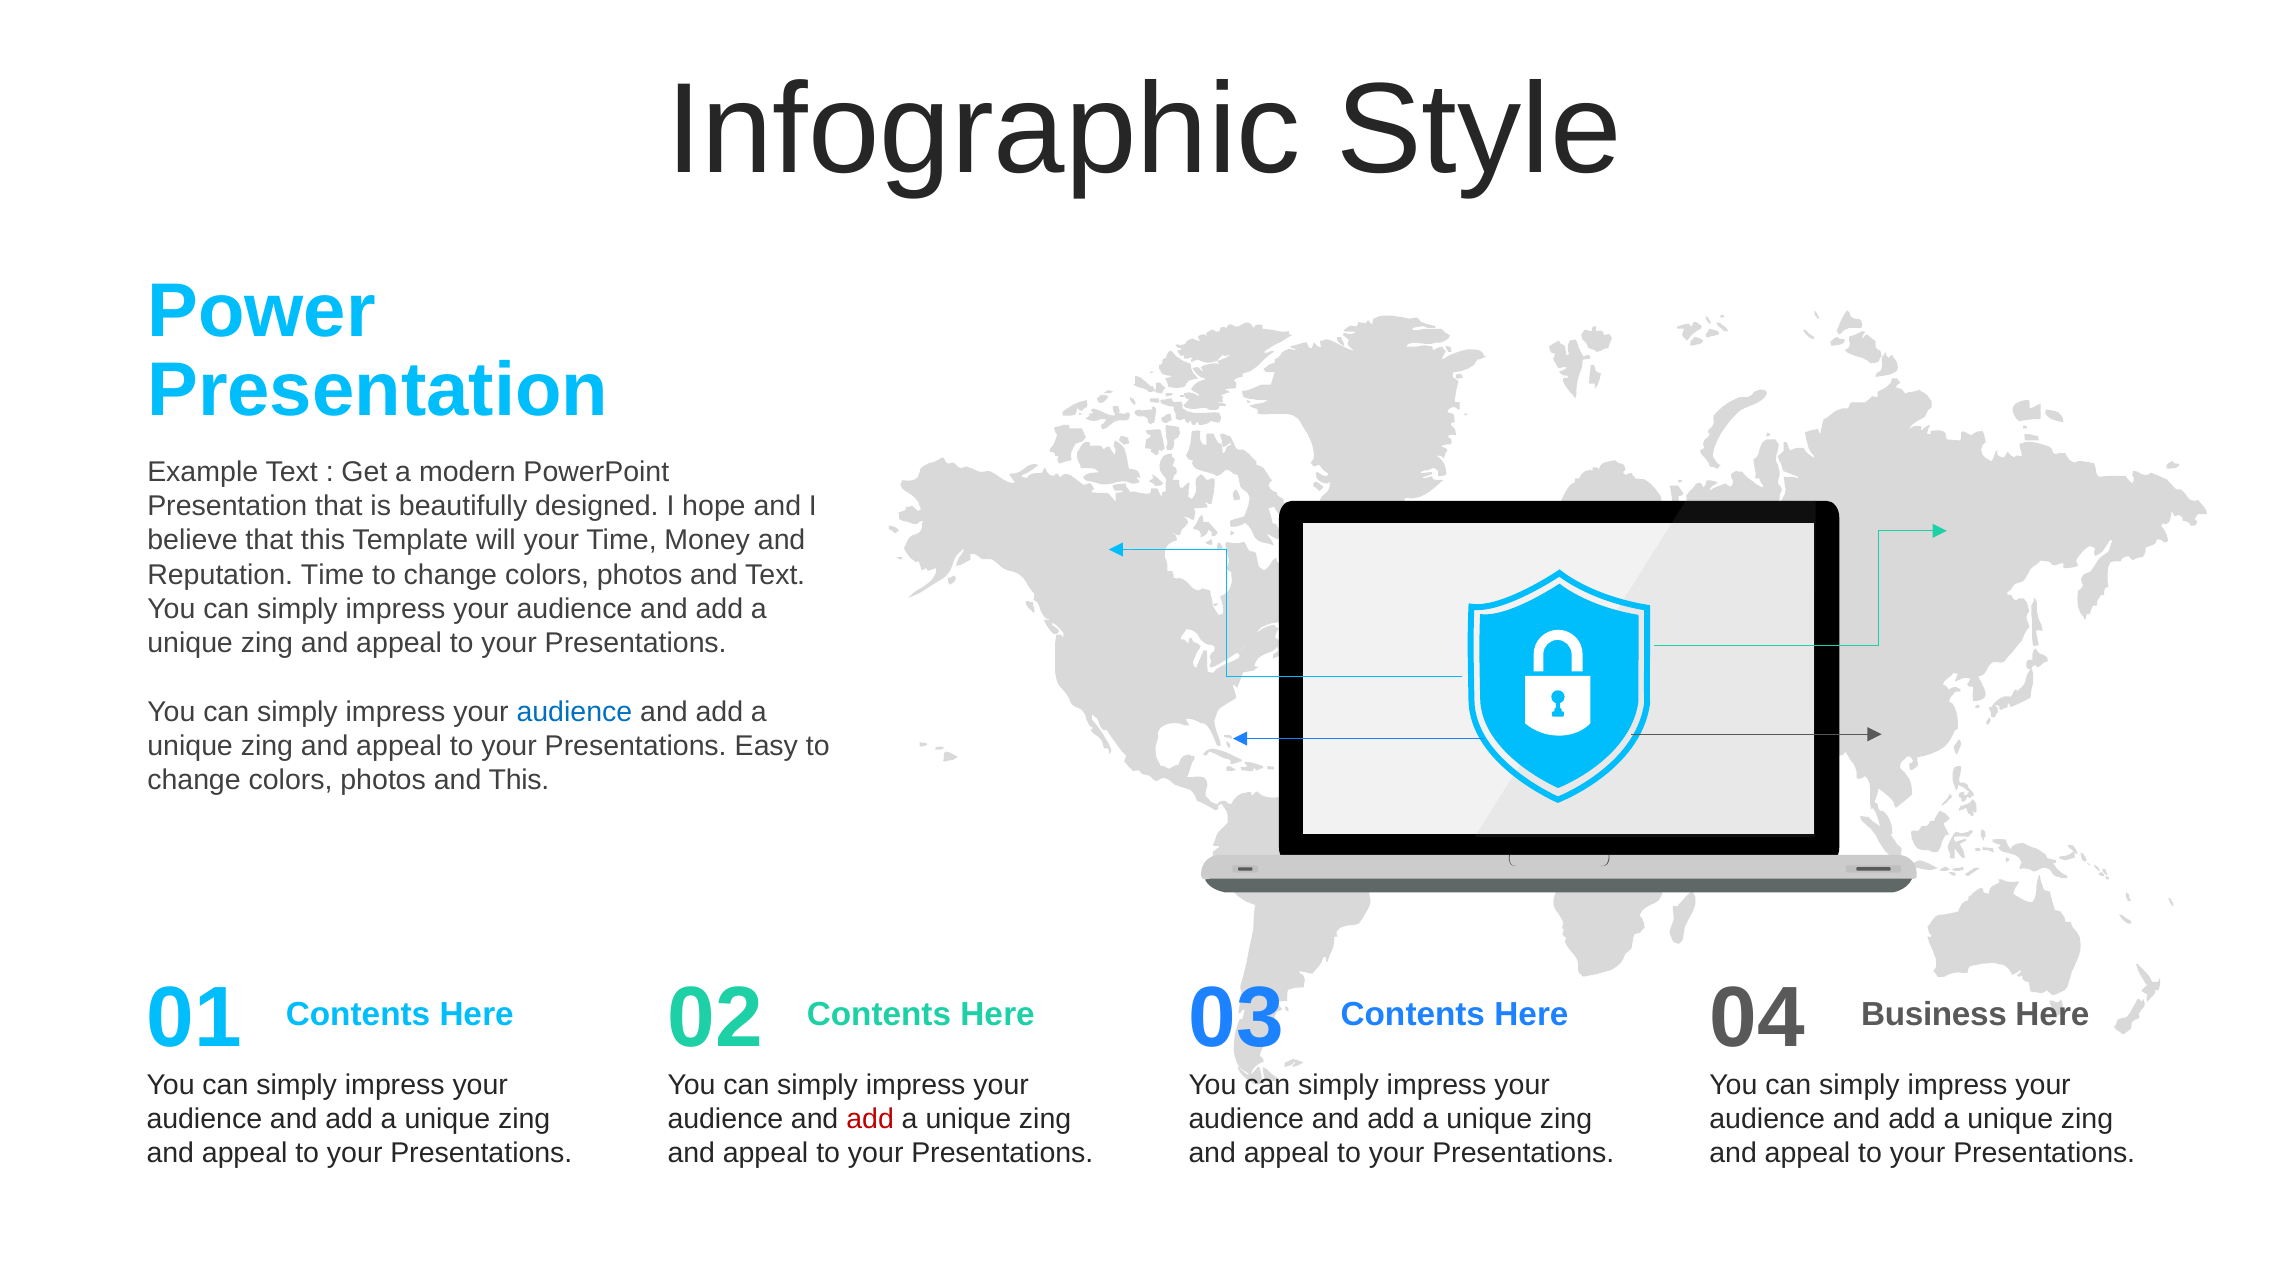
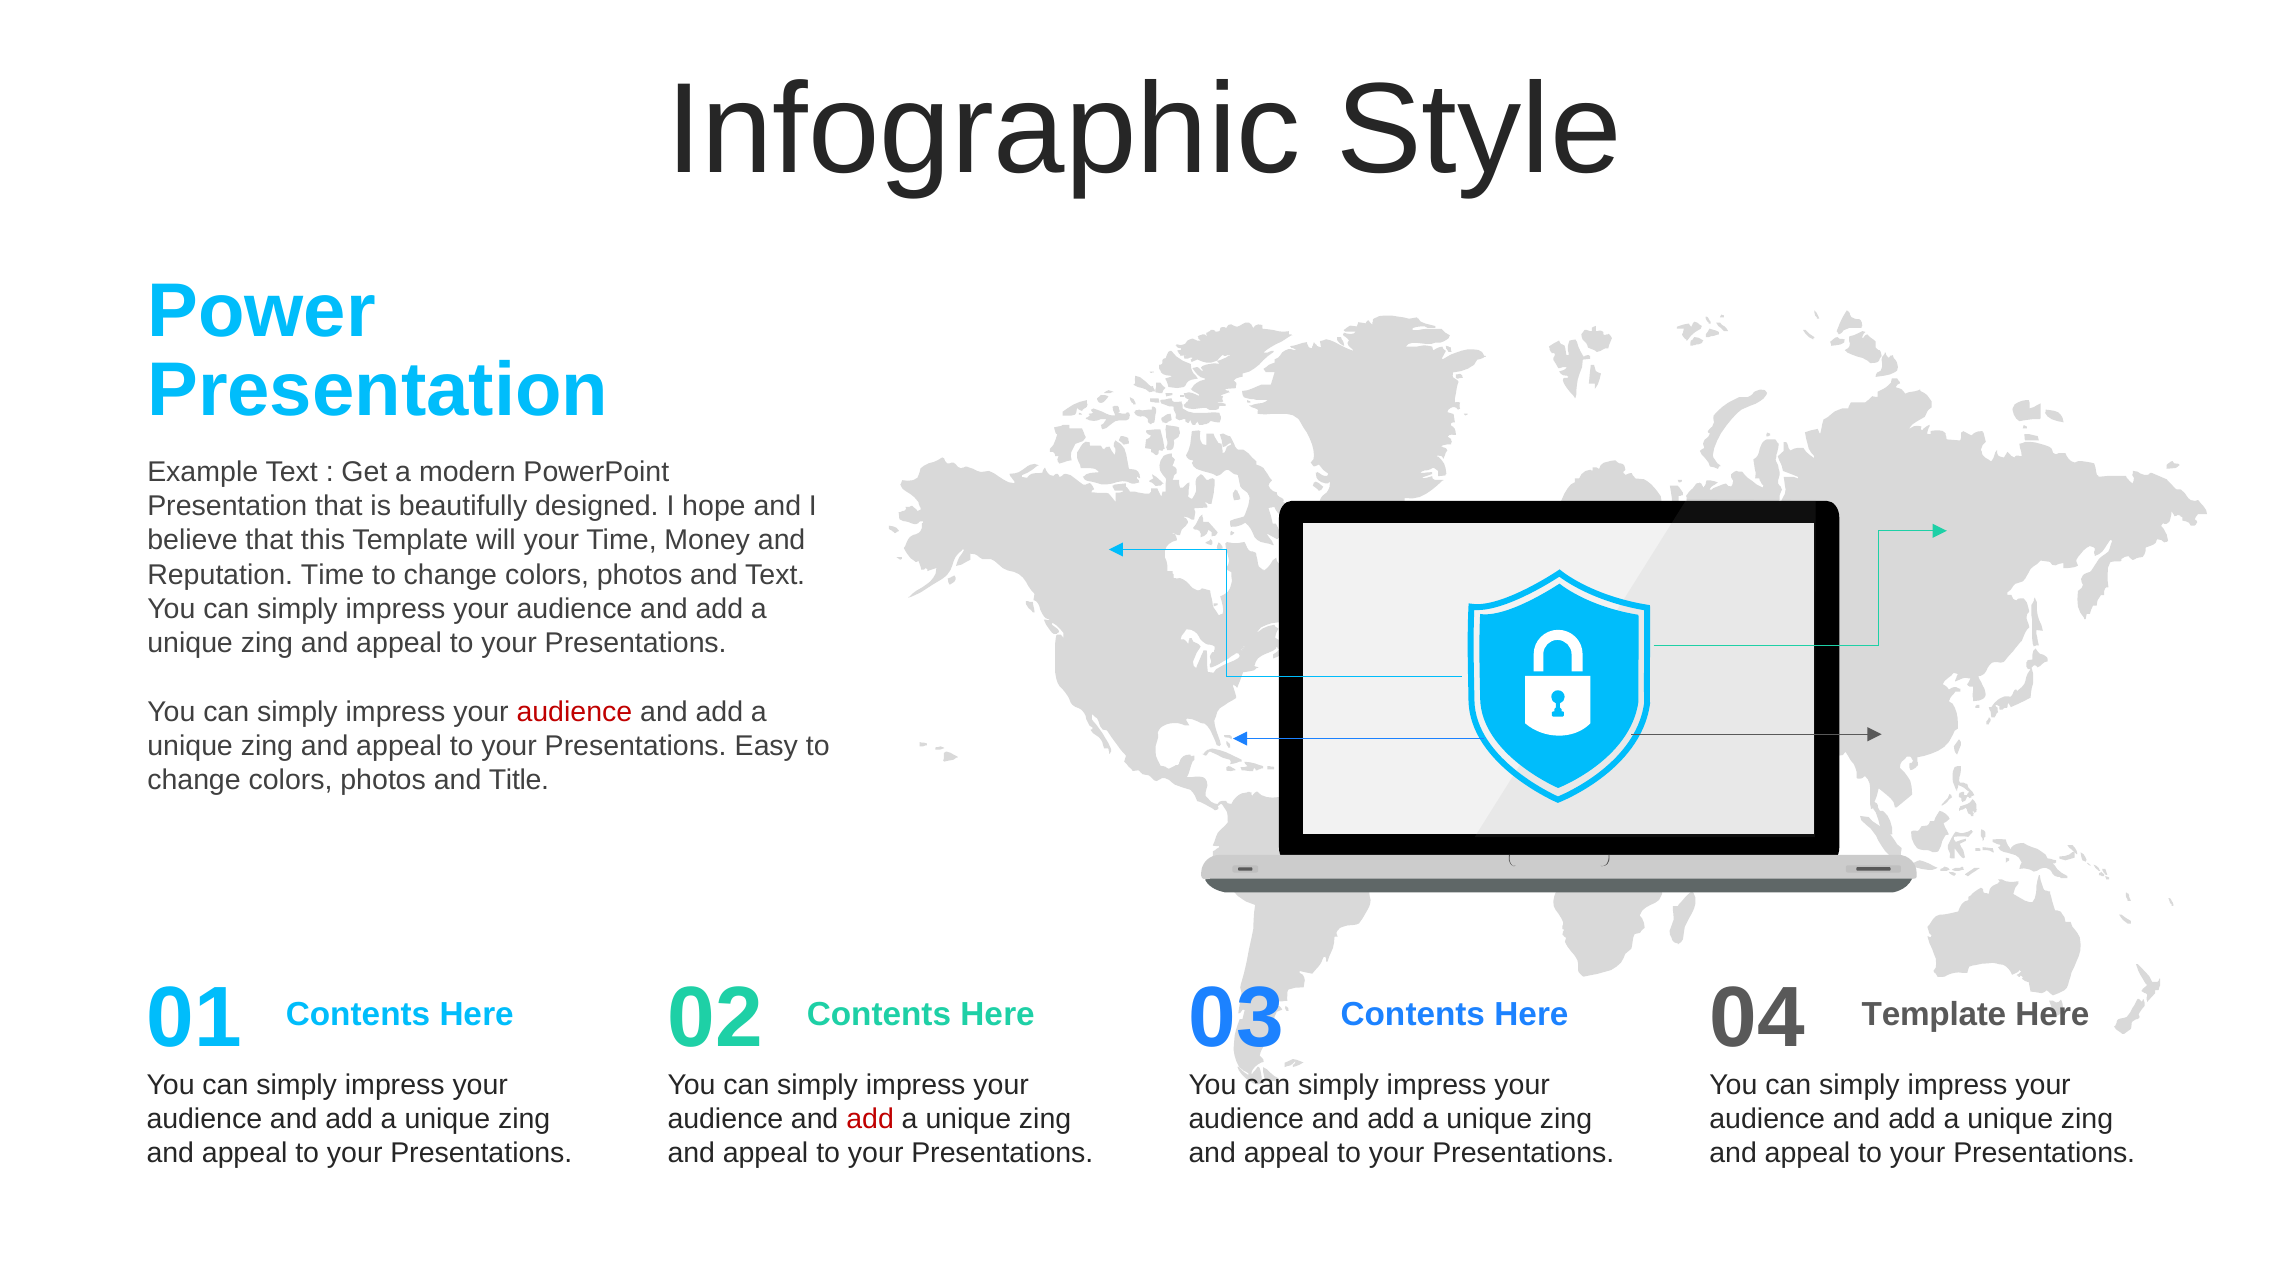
audience colour: blue -> red (574, 712)
and This: This -> Title (519, 780)
Here Business: Business -> Template (1934, 1014)
